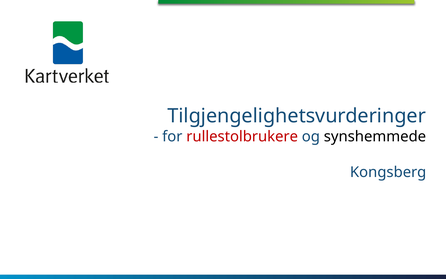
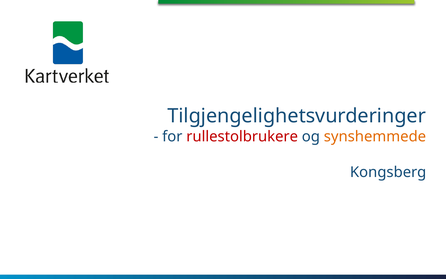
synshemmede colour: black -> orange (375, 136)
